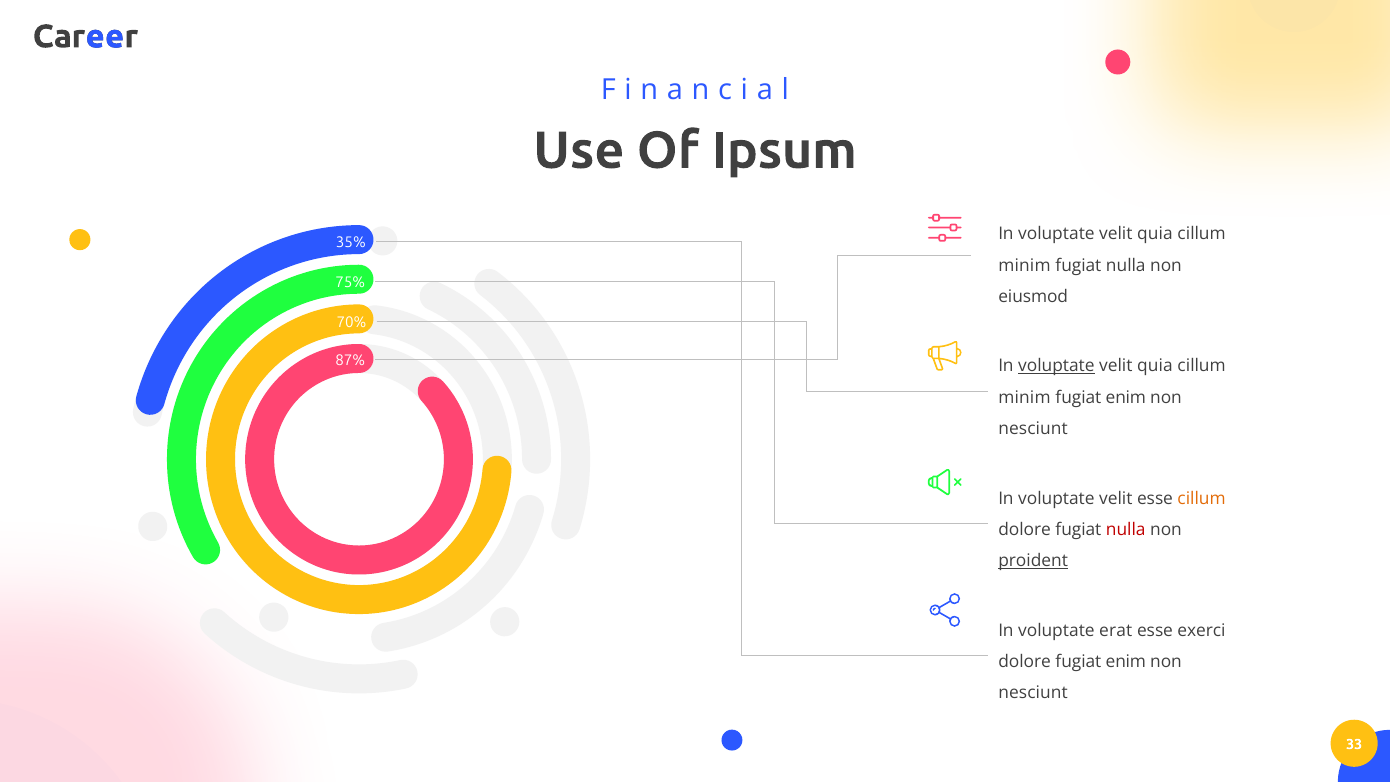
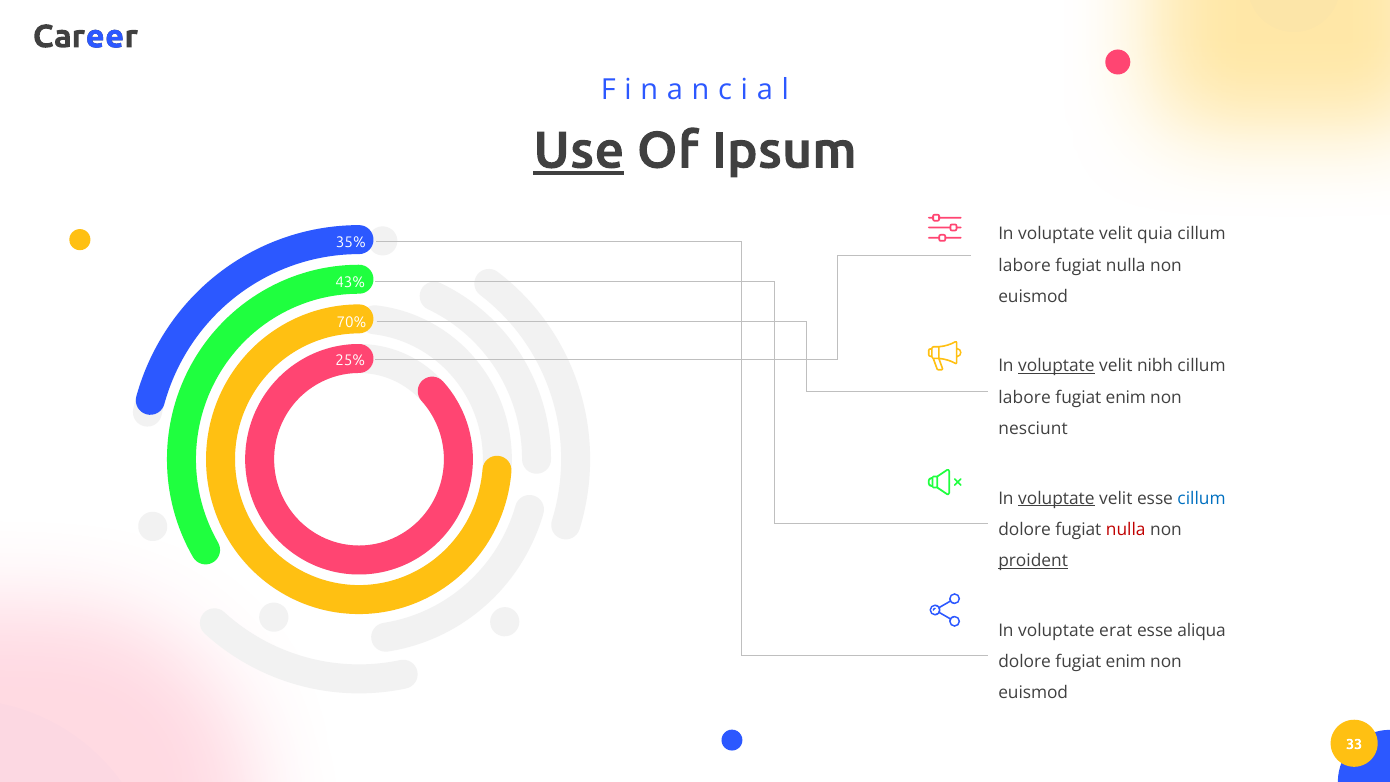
Use underline: none -> present (579, 151)
minim: minim -> labore (1025, 265)
75%: 75% -> 43% (350, 283)
eiusmod: eiusmod -> euismod (1033, 297)
87%: 87% -> 25% (350, 360)
quia: quia -> nibh (1155, 366)
minim: minim -> labore (1025, 397)
voluptate underline: none -> present (1056, 498)
cillum colour: orange -> blue (1202, 498)
exerci: exerci -> aliqua (1202, 630)
nesciunt: nesciunt -> euismod (1033, 693)
